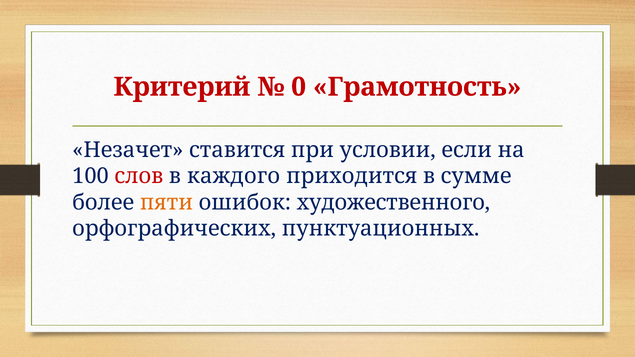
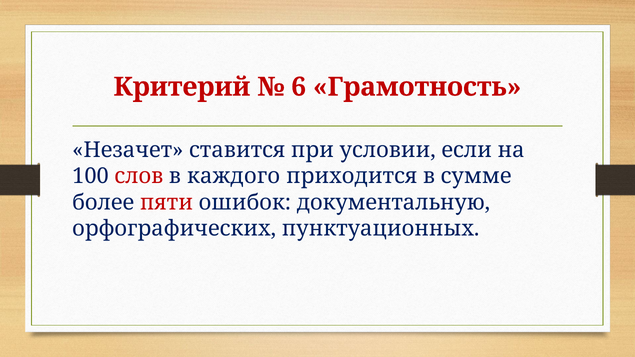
0: 0 -> 6 (299, 87)
пяти colour: orange -> red (166, 203)
художественного: художественного -> документальную (393, 203)
